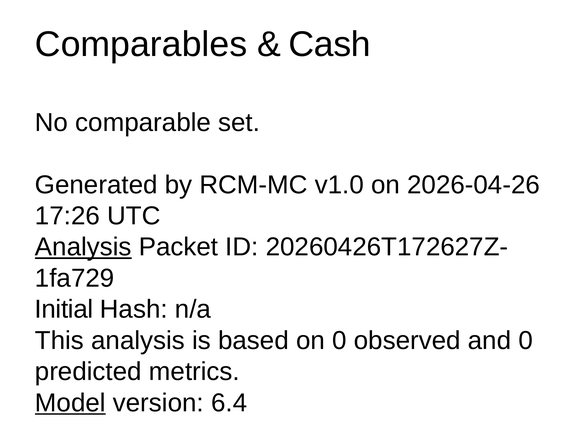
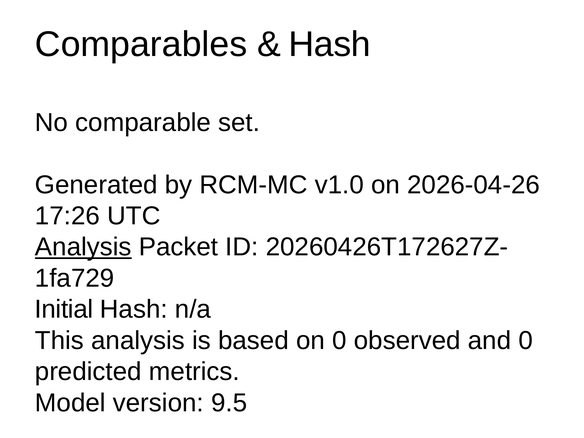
Cash: Cash -> Hash (330, 44)
Model underline: present -> none (70, 403)
6.4: 6.4 -> 9.5 (229, 403)
